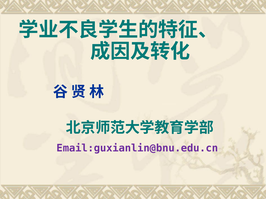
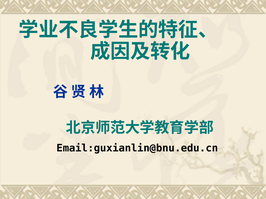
Email:guxianlin@bnu.edu.cn colour: purple -> black (137, 149)
